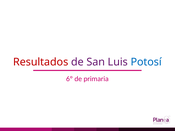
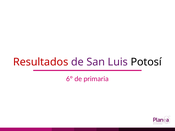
Potosí colour: blue -> black (146, 62)
